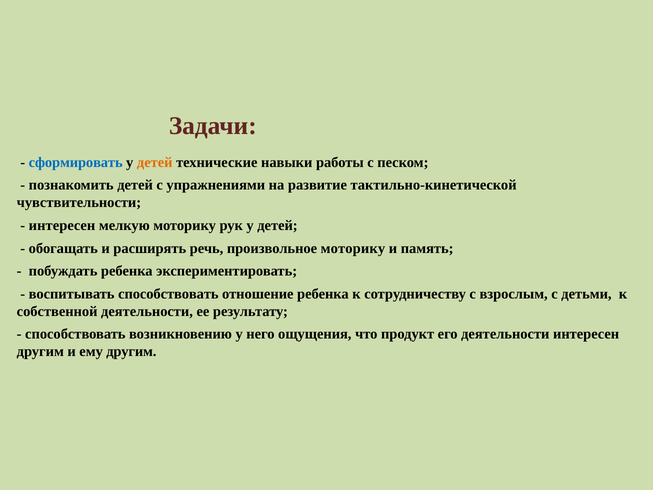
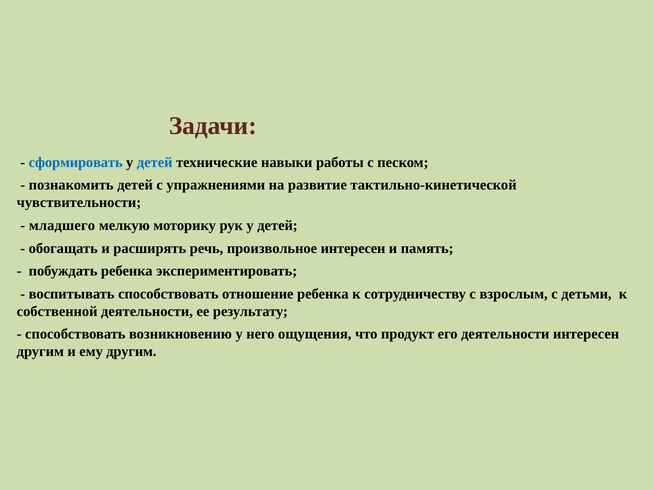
детей colour: orange -> blue (155, 162)
интересен: интересен -> младшего (62, 225)
произвольное моторику: моторику -> интересен (353, 248)
